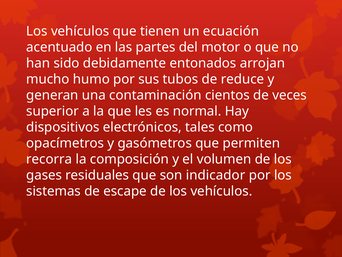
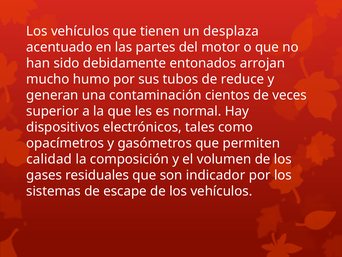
ecuación: ecuación -> desplaza (231, 31)
recorra: recorra -> calidad (49, 159)
